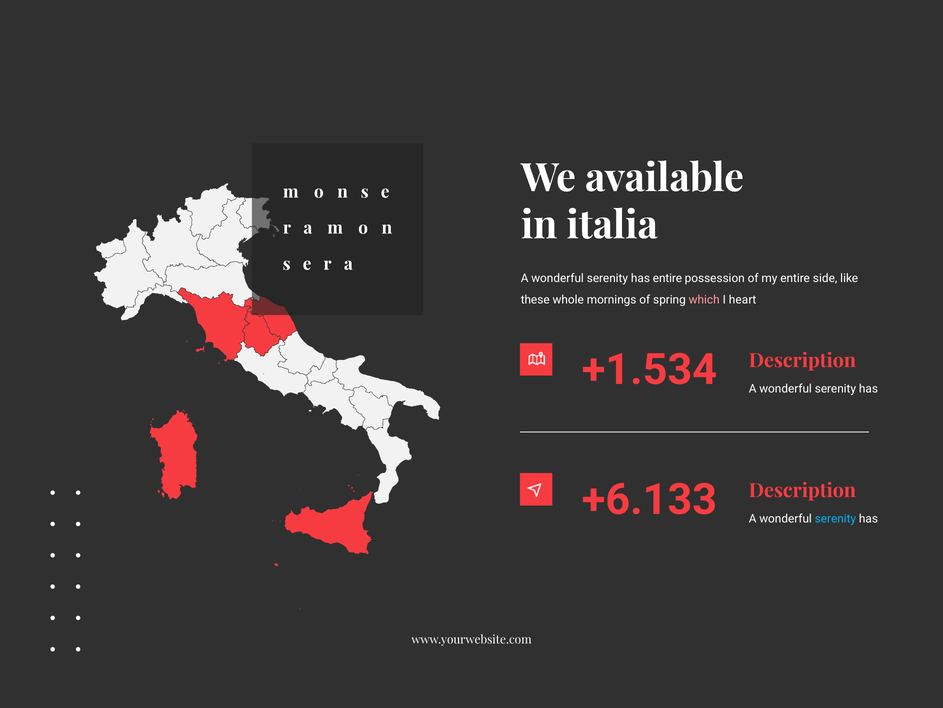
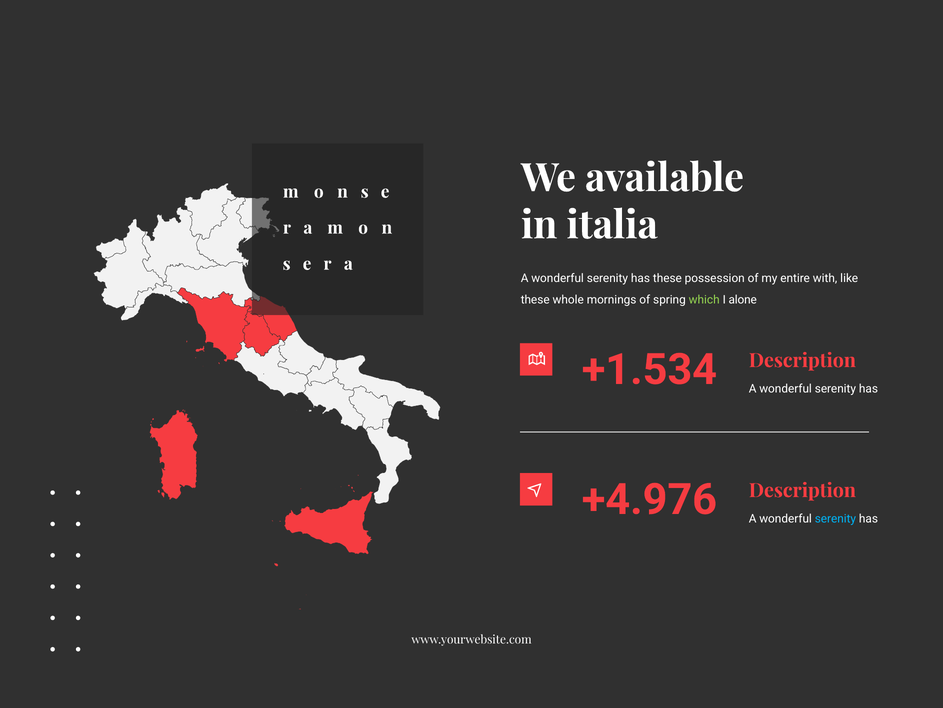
has entire: entire -> these (667, 278)
side: side -> with (825, 278)
which colour: pink -> light green (704, 300)
heart: heart -> alone (743, 300)
+6.133: +6.133 -> +4.976 (649, 499)
